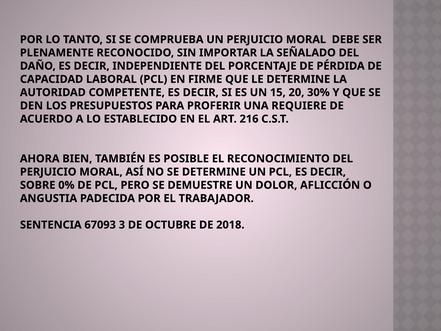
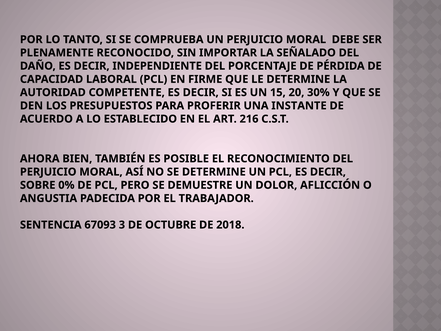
REQUIERE: REQUIERE -> INSTANTE (299, 106)
